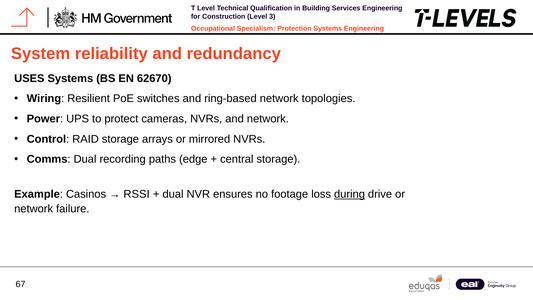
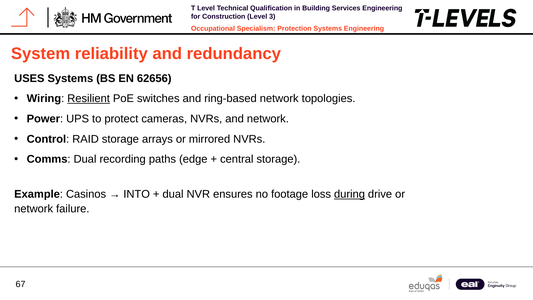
62670: 62670 -> 62656 (154, 78)
Resilient underline: none -> present (89, 99)
RSSI: RSSI -> INTO (137, 194)
